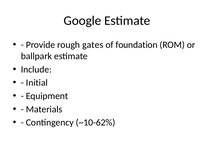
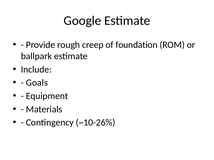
gates: gates -> creep (93, 45)
Initial: Initial -> Goals (37, 83)
~10-62%: ~10-62% -> ~10-26% (96, 123)
